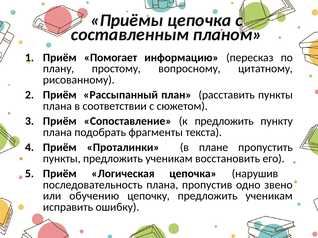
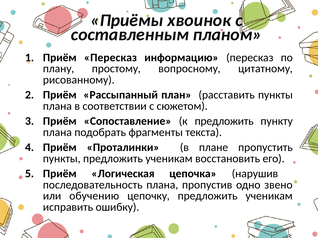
Приёмы цепочка: цепочка -> хвоинок (199, 20)
Приём Помогает: Помогает -> Пересказ (110, 58)
